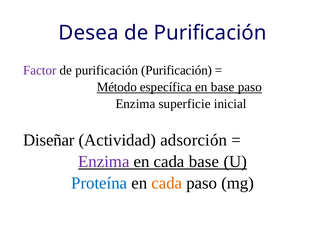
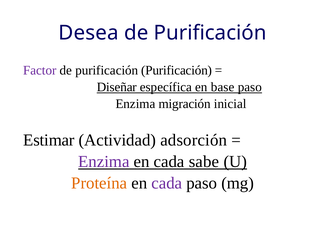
Método: Método -> Diseñar (117, 87)
superficie: superficie -> migración (185, 104)
Diseñar: Diseñar -> Estimar (49, 140)
cada base: base -> sabe (204, 162)
Proteína colour: blue -> orange (99, 183)
cada colour: orange -> purple (167, 183)
